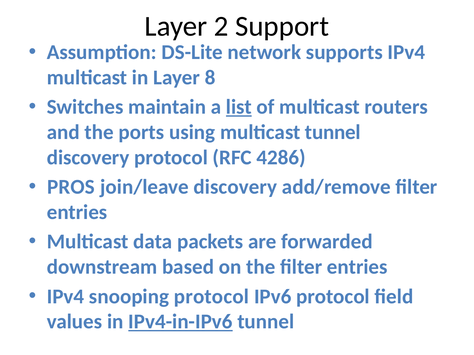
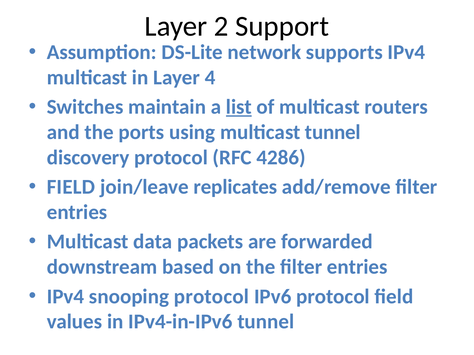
8: 8 -> 4 (210, 78)
PROS: PROS -> FIELD (71, 187)
join/leave discovery: discovery -> replicates (235, 187)
IPv4-in-IPv6 underline: present -> none (180, 322)
